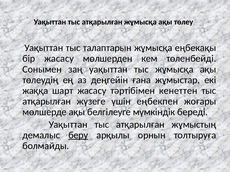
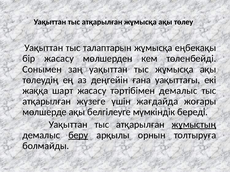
жұмыстар: жұмыстар -> уақыттағы (178, 80)
тәртібімен кенеттен: кенеттен -> демалыс (178, 91)
еңбекпен: еңбекпен -> жағдайда (157, 102)
жұмыстың underline: none -> present (194, 125)
